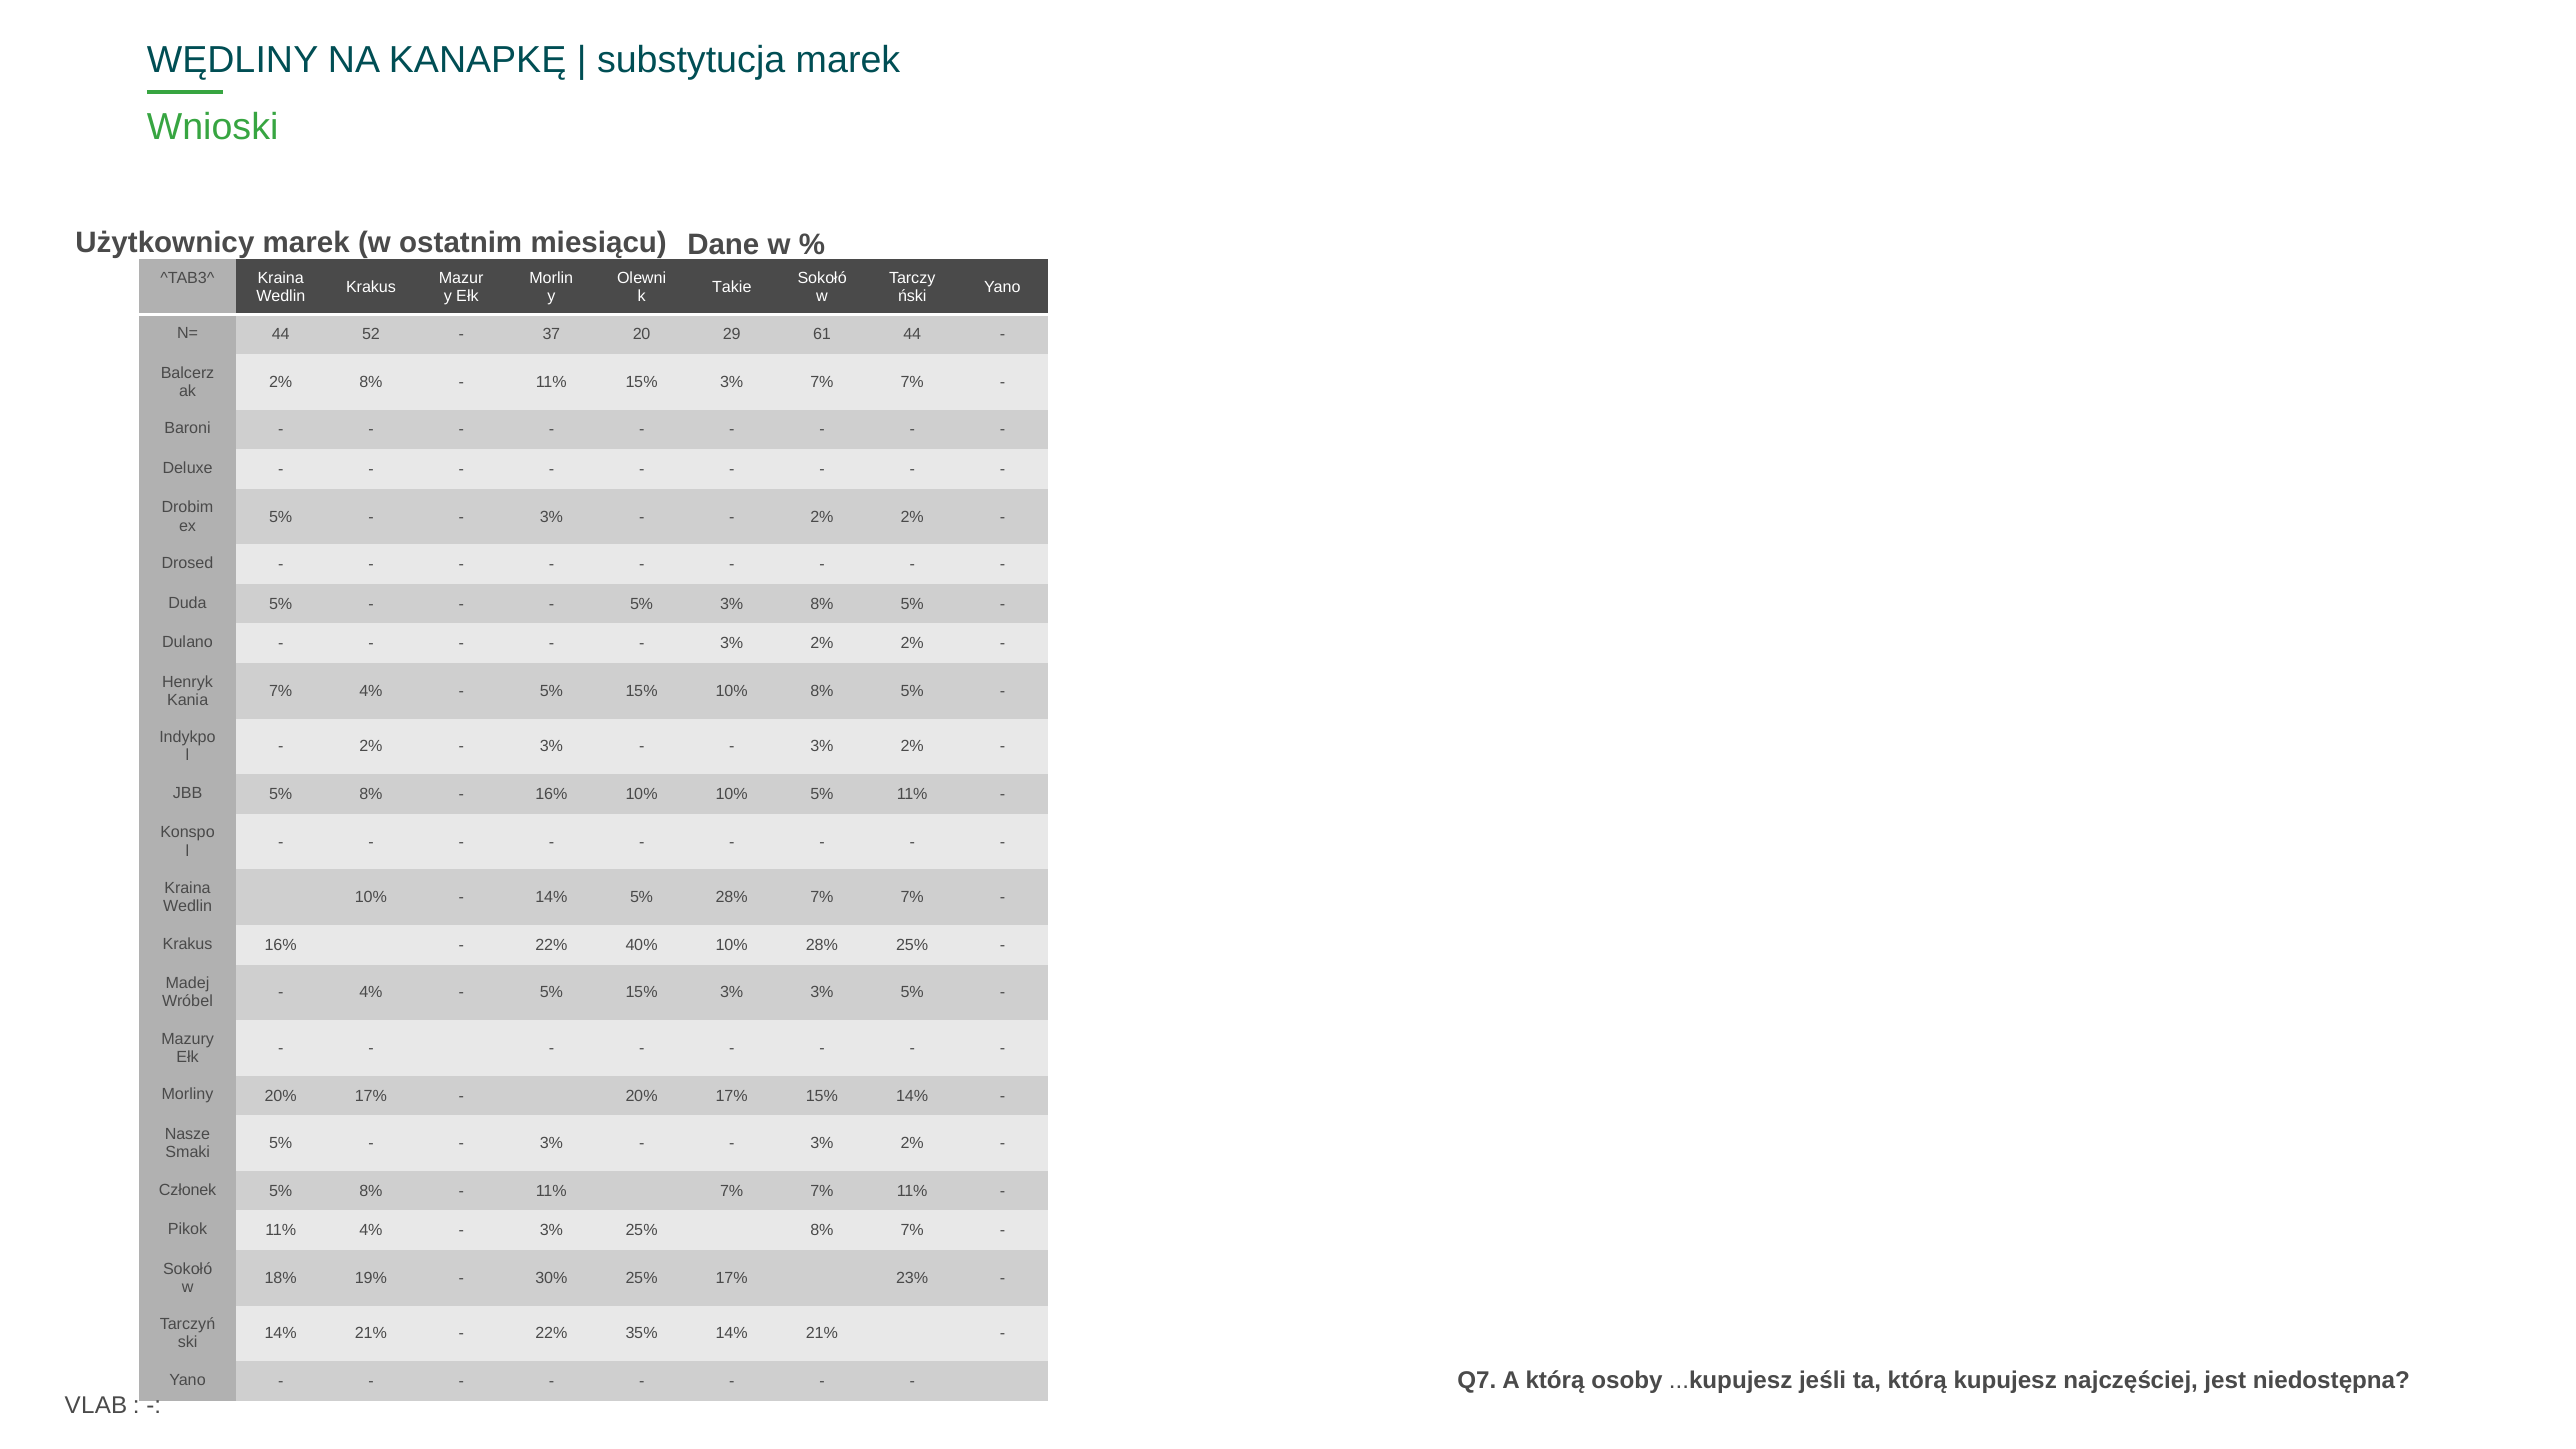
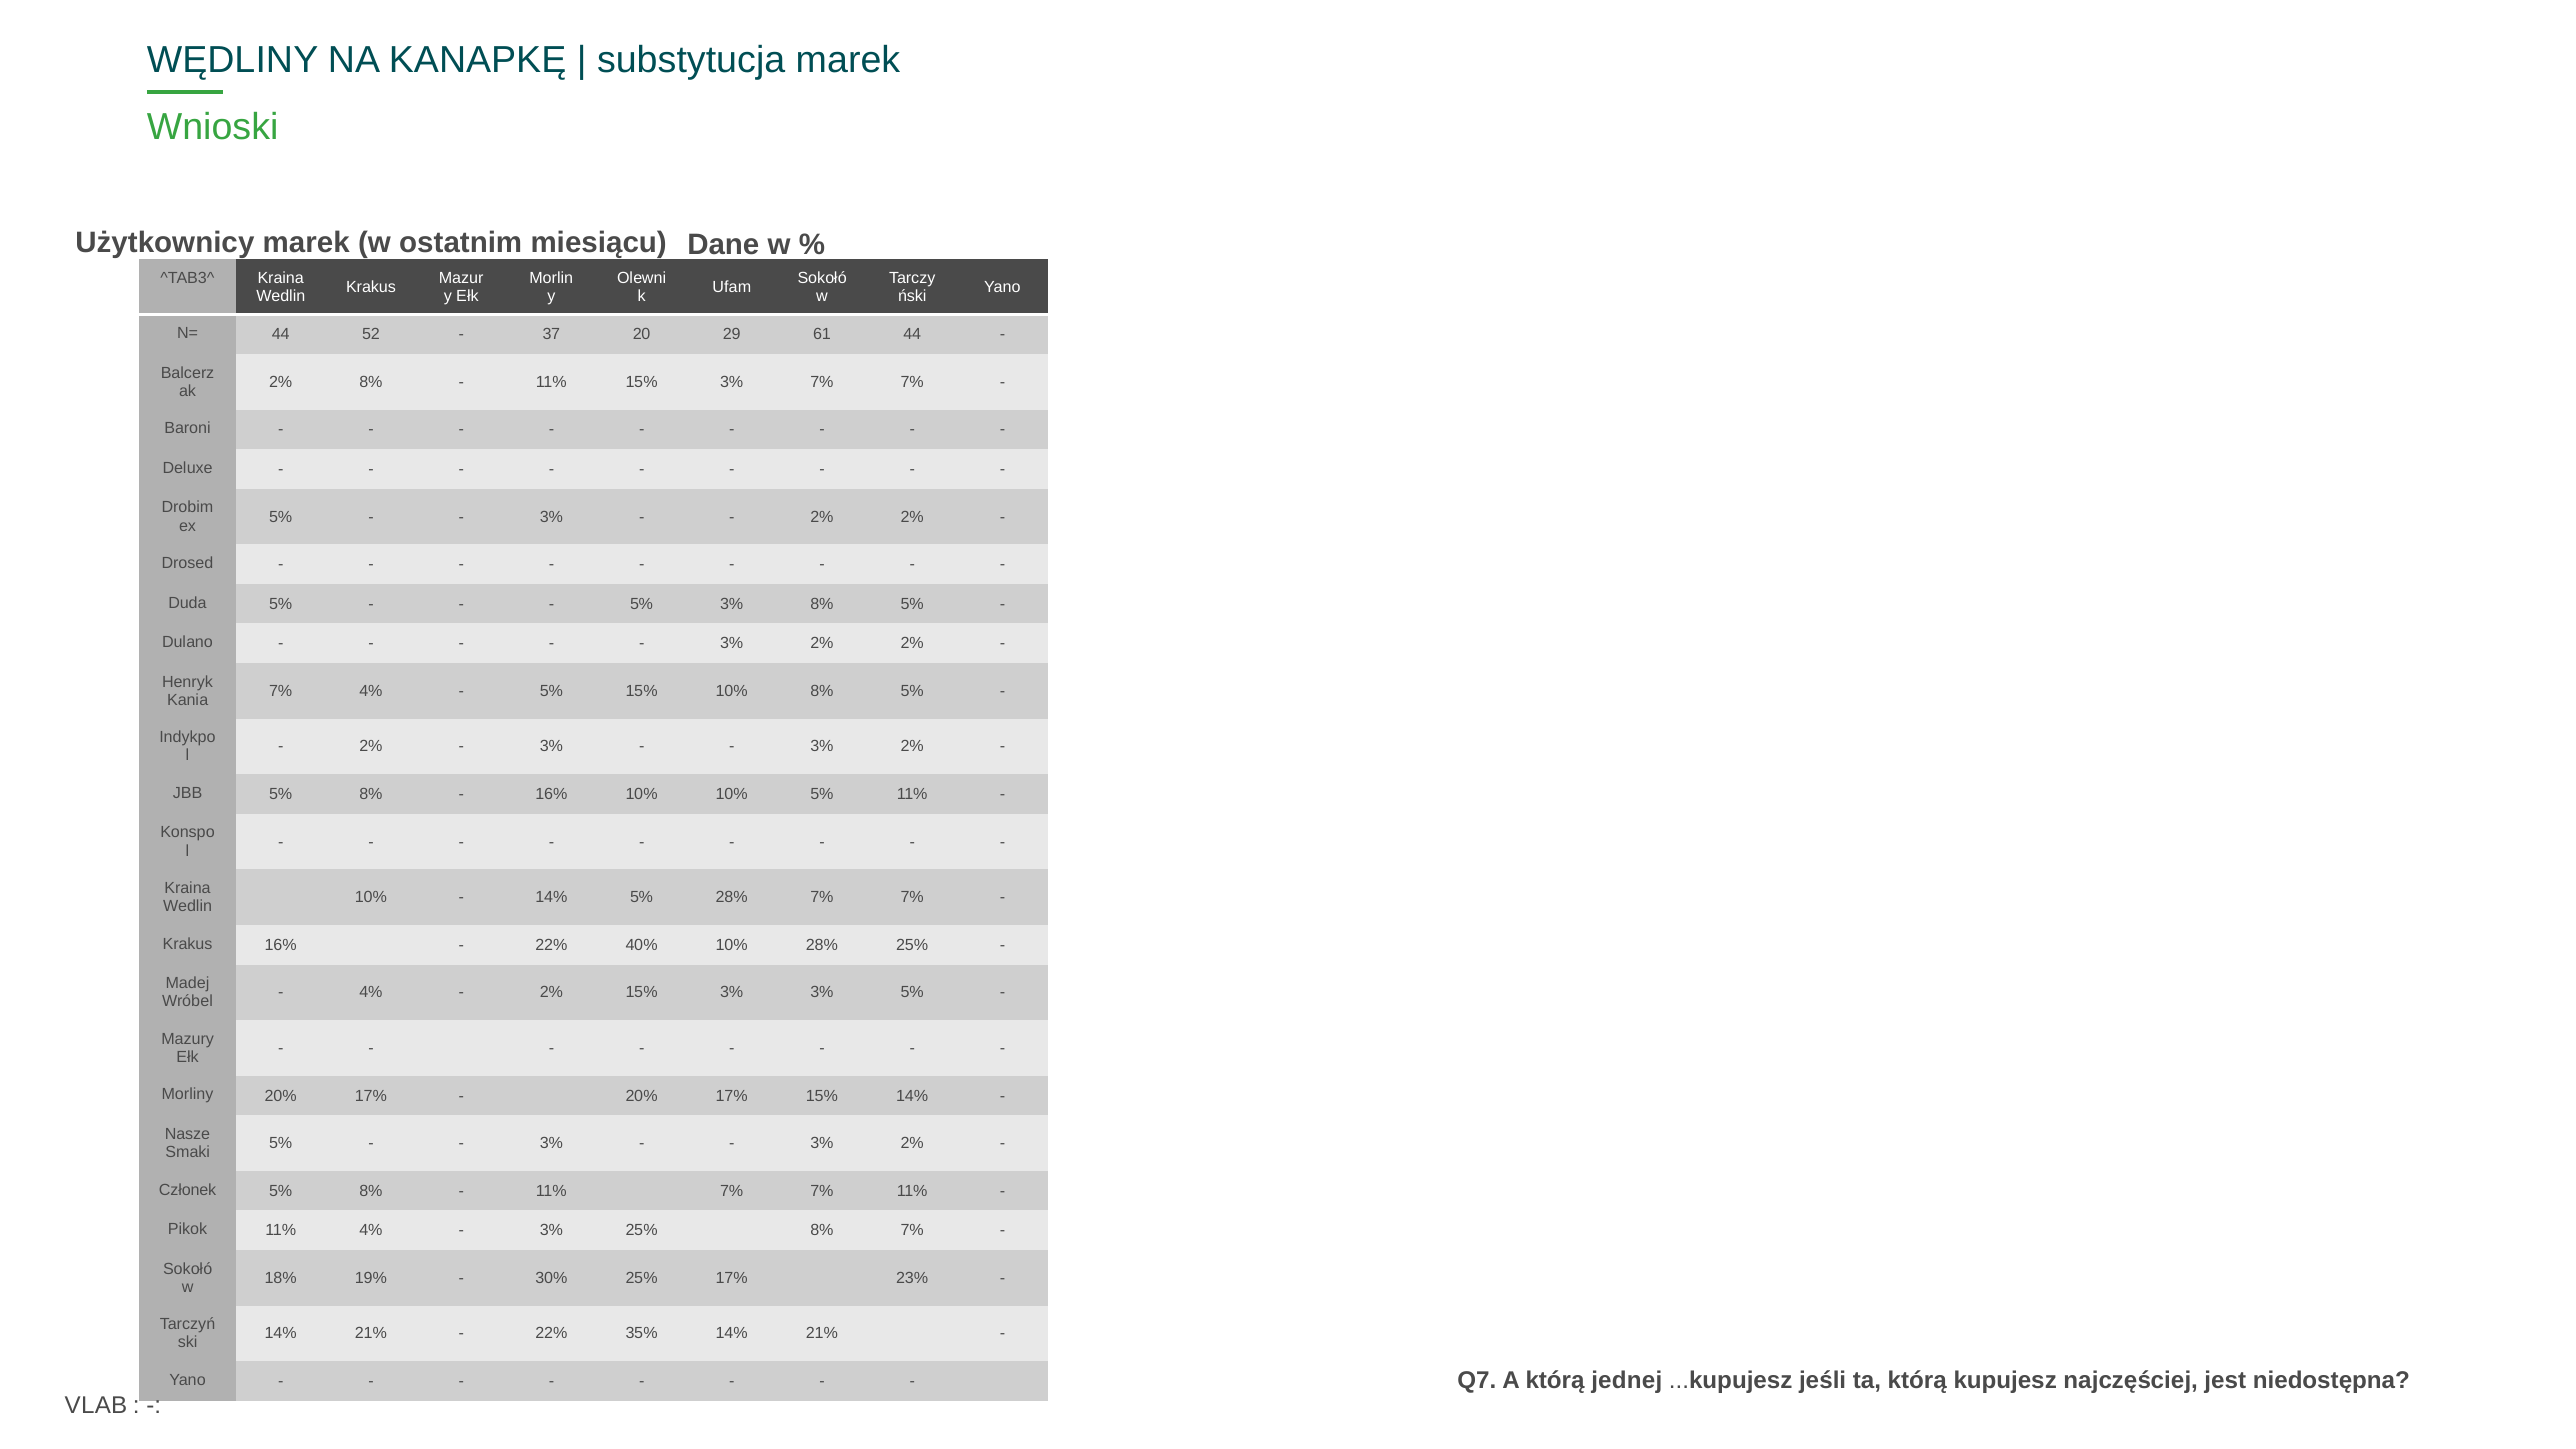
Takie: Takie -> Ufam (732, 287)
5%: 5% -> 2% (551, 992)
osoby: osoby -> jednej (1627, 1381)
